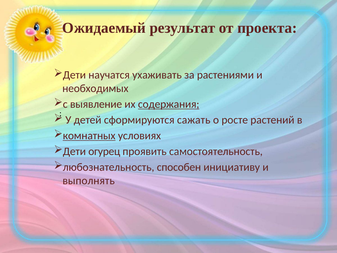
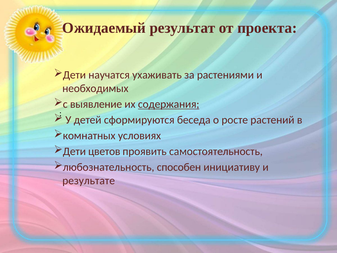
сажать: сажать -> беседа (194, 120)
комнатных underline: present -> none (89, 136)
огурец: огурец -> цветов (104, 151)
выполнять: выполнять -> результате (89, 180)
